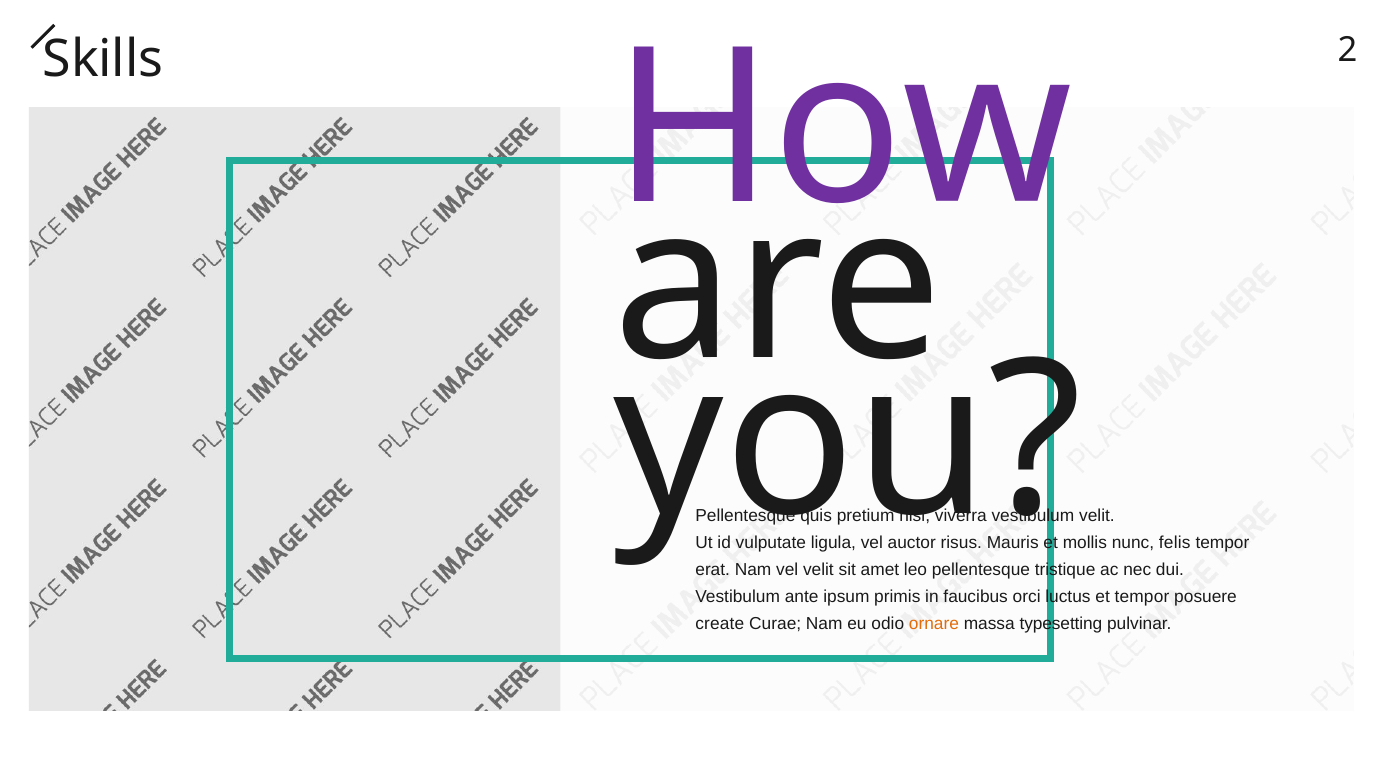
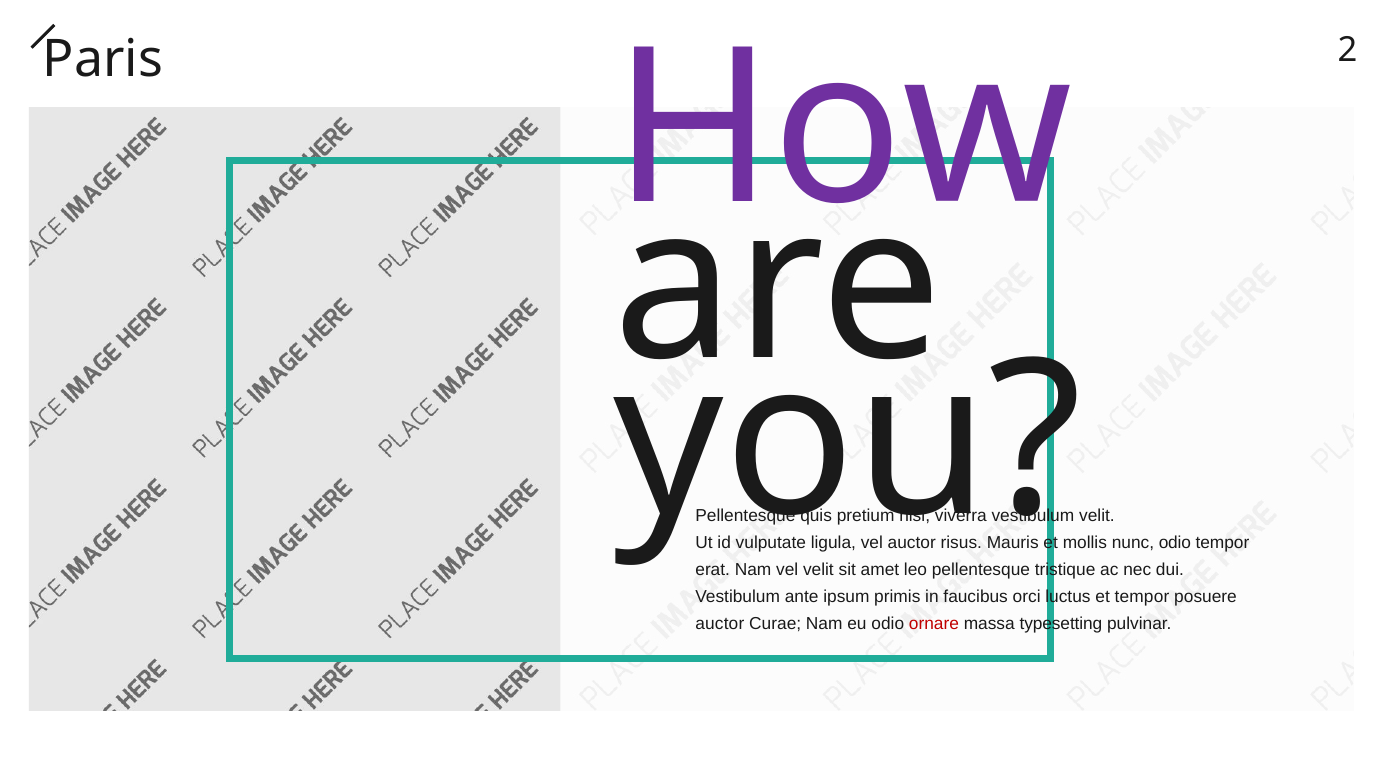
Skills: Skills -> Paris (103, 60)
nunc felis: felis -> odio (1175, 543)
create: create -> auctor (720, 624)
ornare colour: orange -> red (934, 624)
